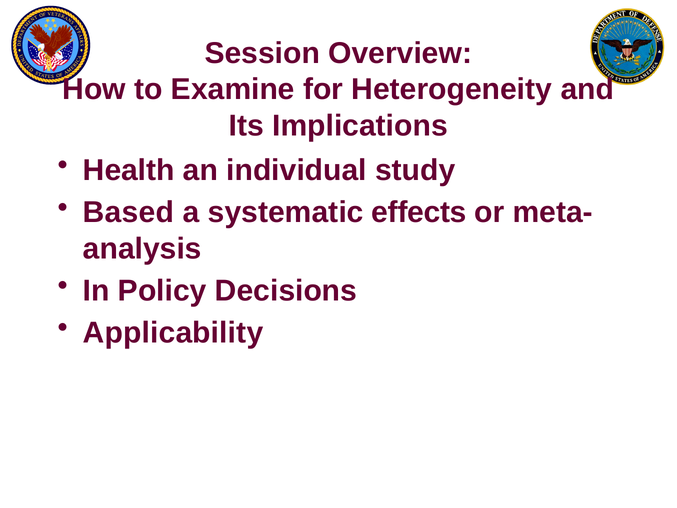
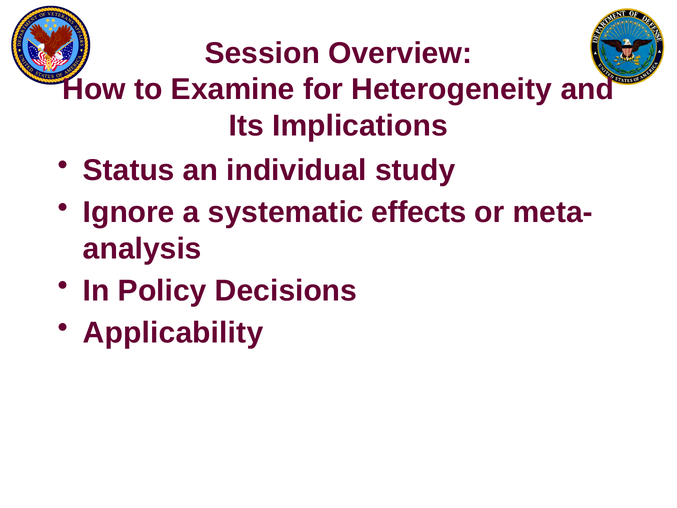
Health: Health -> Status (129, 170)
Based: Based -> Ignore (129, 212)
